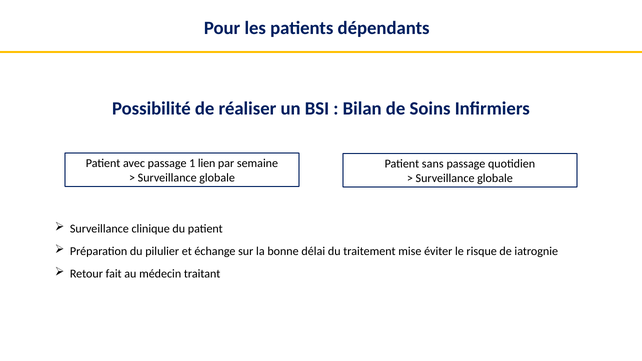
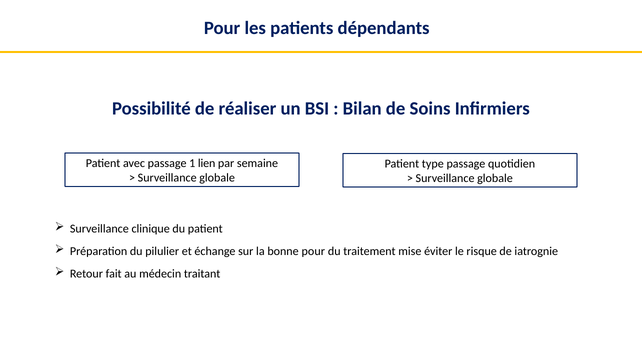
sans: sans -> type (433, 164)
bonne délai: délai -> pour (313, 252)
